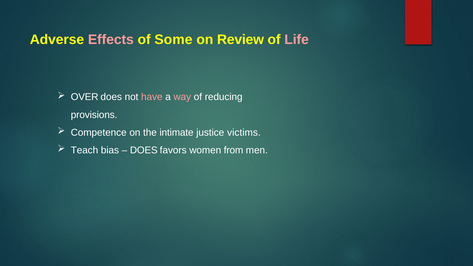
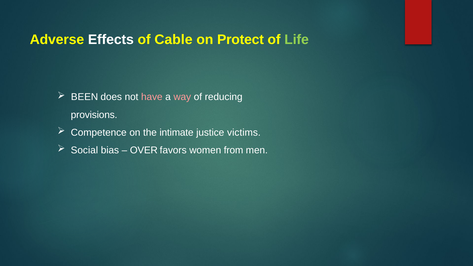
Effects colour: pink -> white (111, 40)
Some: Some -> Cable (173, 40)
Review: Review -> Protect (240, 40)
Life colour: pink -> light green (297, 40)
OVER: OVER -> BEEN (85, 97)
Teach: Teach -> Social (84, 150)
DOES: DOES -> OVER (144, 150)
